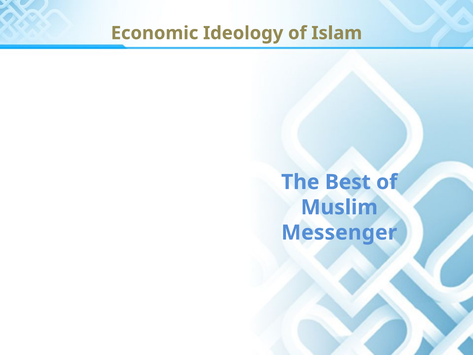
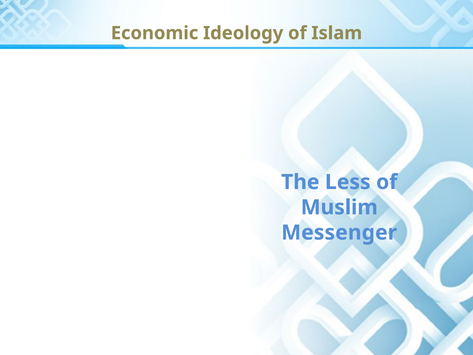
Best: Best -> Less (348, 182)
